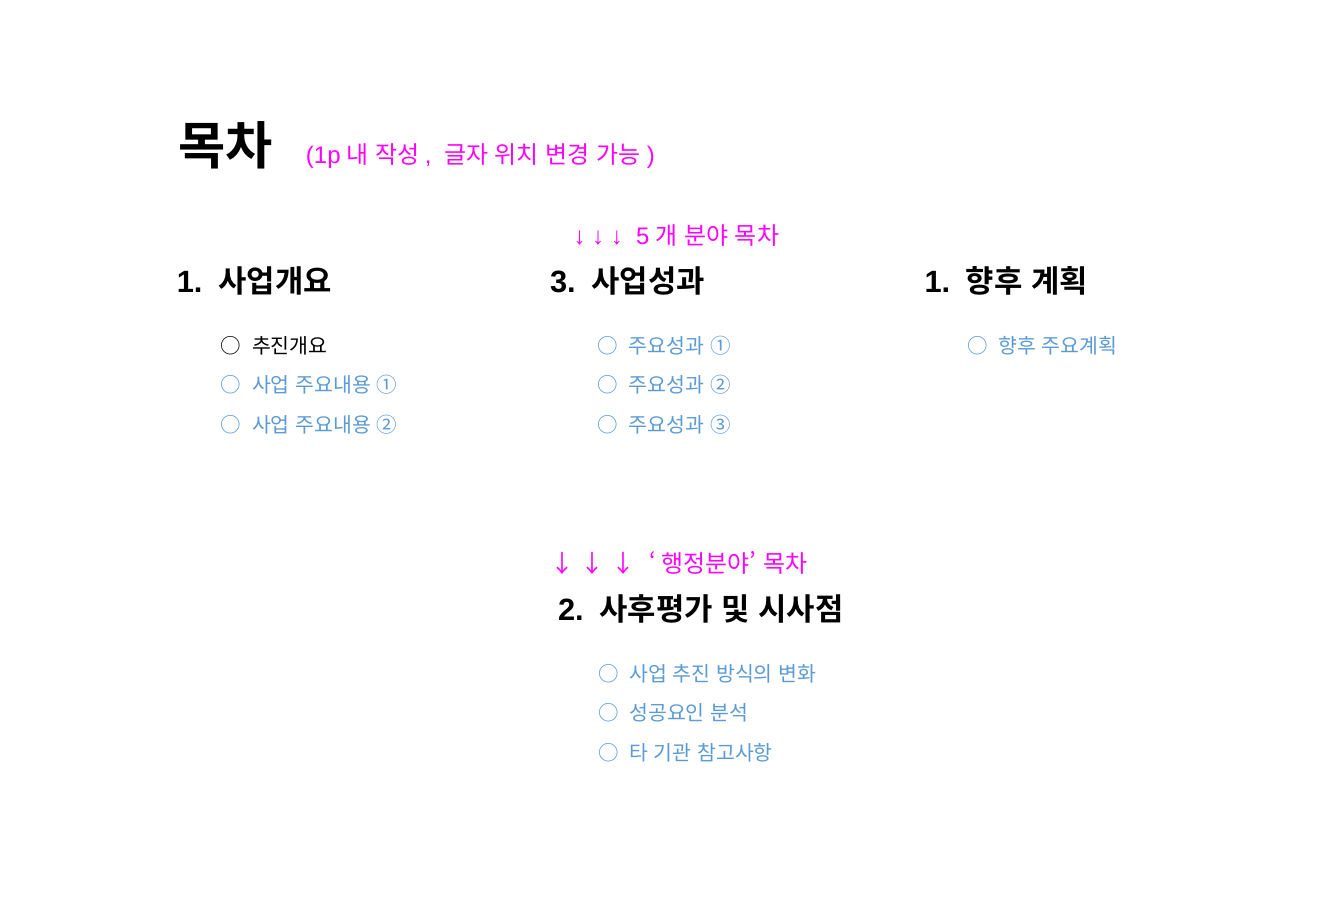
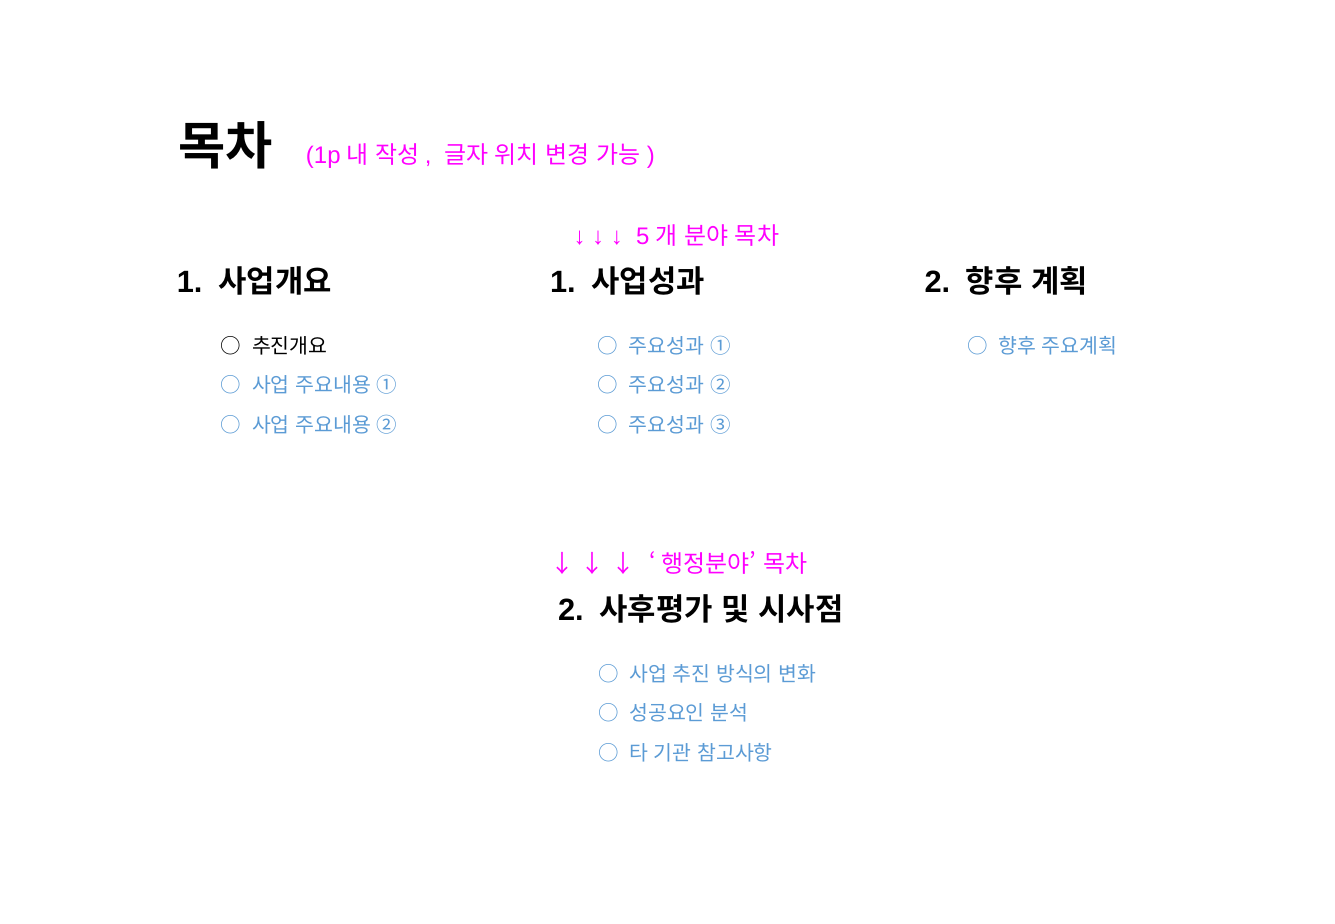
3: 3 -> 1 (563, 282)
1: 1 -> 2 (937, 282)
